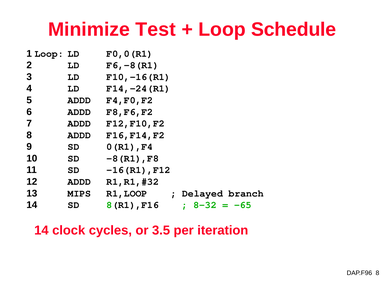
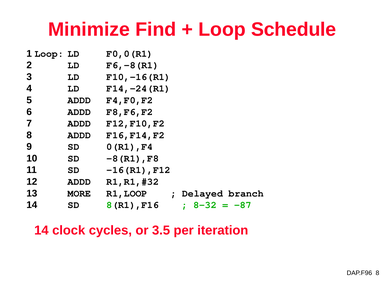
Test: Test -> Find (156, 30)
MIPS: MIPS -> MORE (79, 193)
-65: -65 -> -87 (243, 205)
